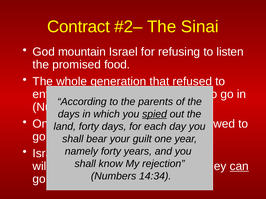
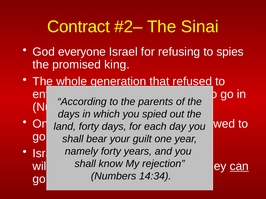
mountain: mountain -> everyone (82, 52)
listen: listen -> spies (230, 52)
food: food -> king (117, 65)
spied underline: present -> none (155, 114)
